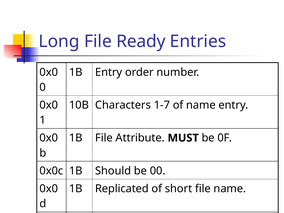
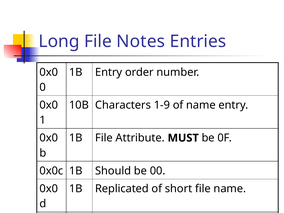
Ready: Ready -> Notes (141, 41)
1-7: 1-7 -> 1-9 (162, 105)
